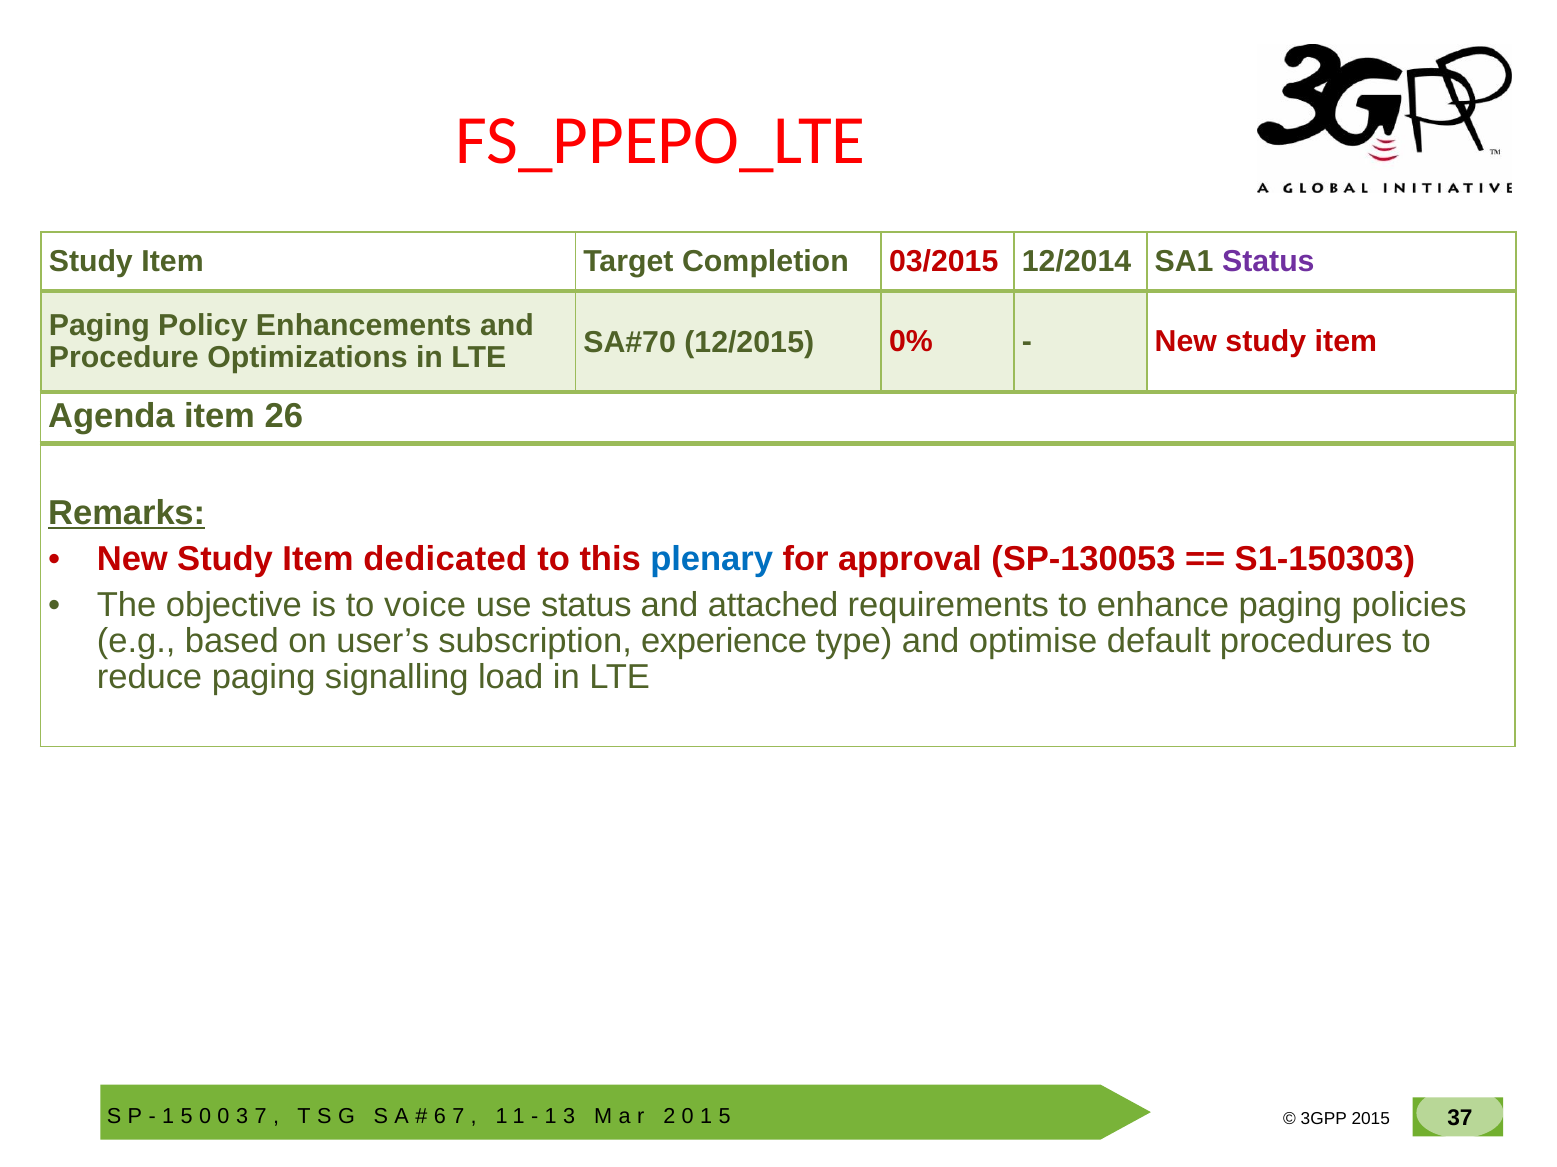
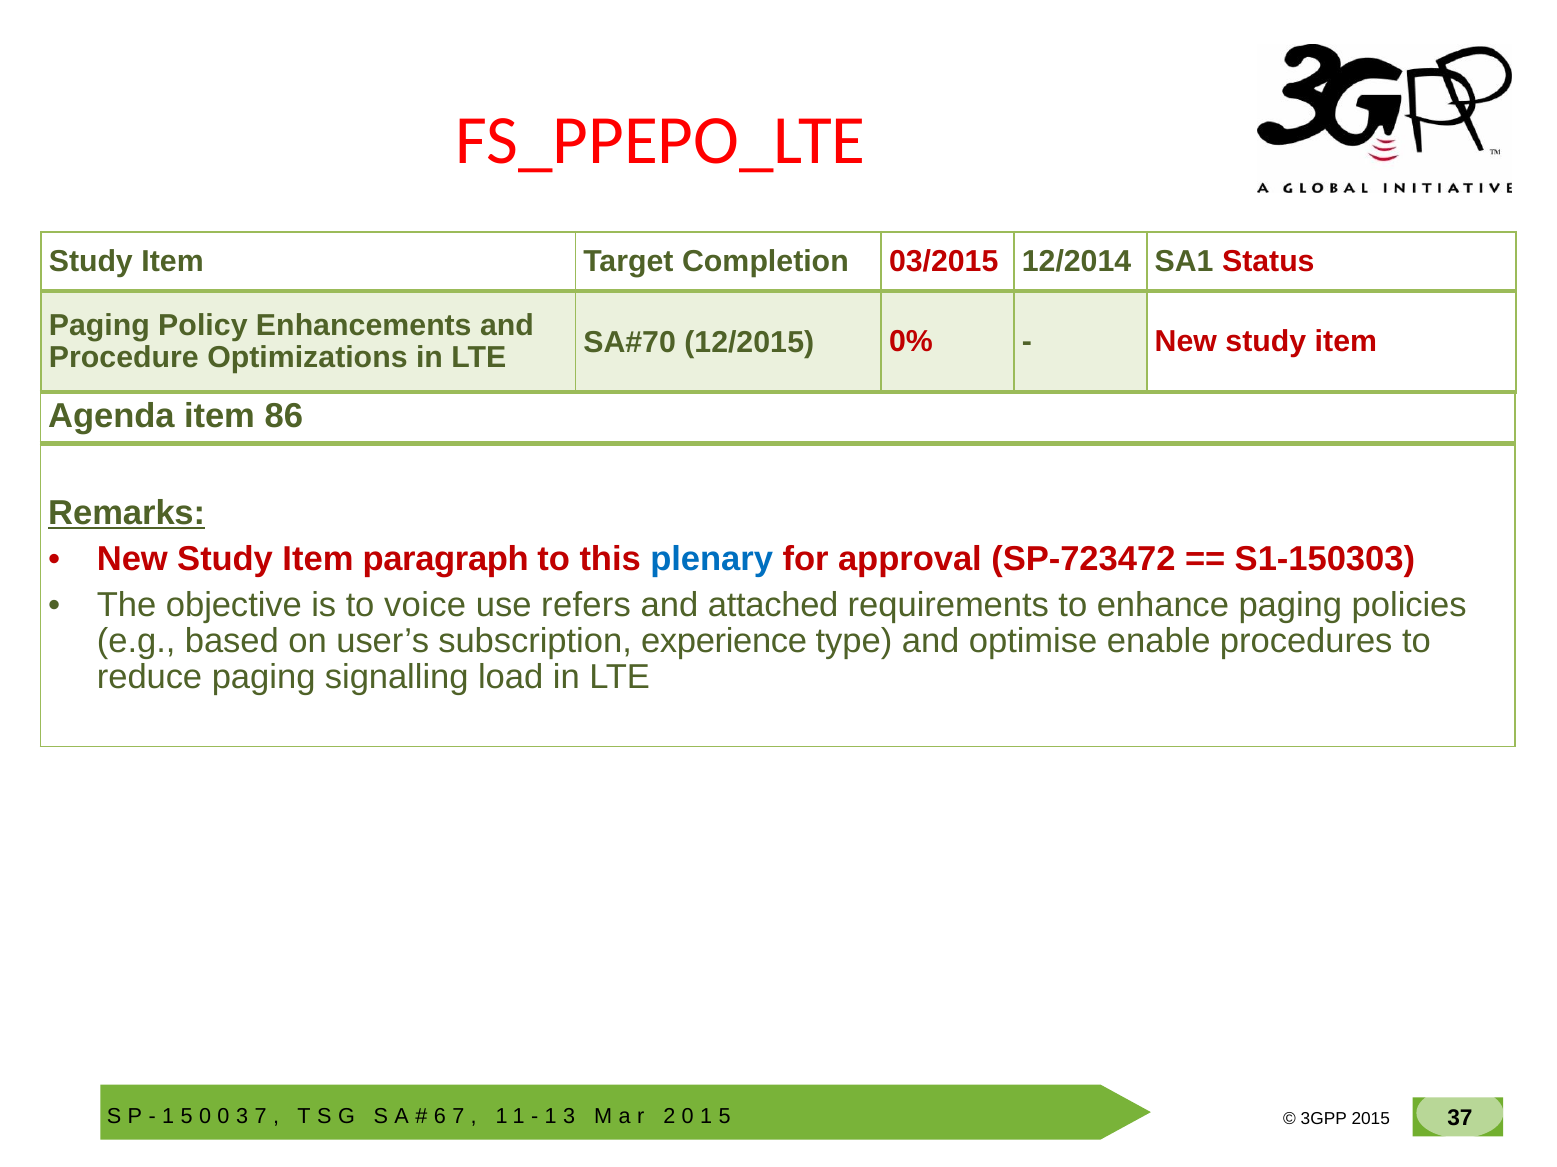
Status colour: purple -> red (1268, 262)
26: 26 -> 86 (284, 416)
dedicated: dedicated -> paragraph (446, 560)
SP-130053: SP-130053 -> SP-723472 (1083, 560)
use status: status -> refers (586, 606)
default: default -> enable (1159, 641)
